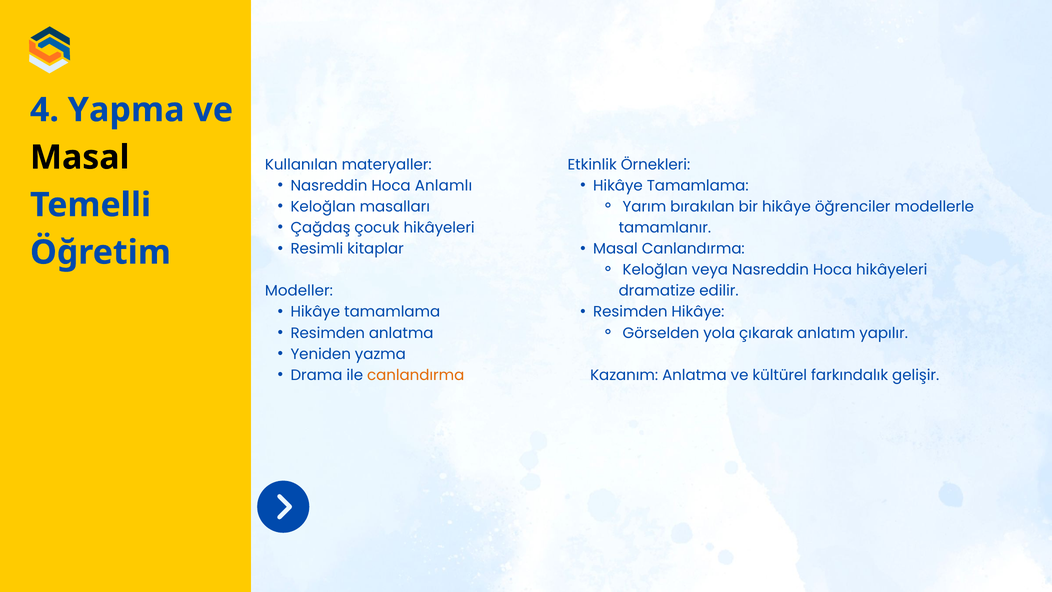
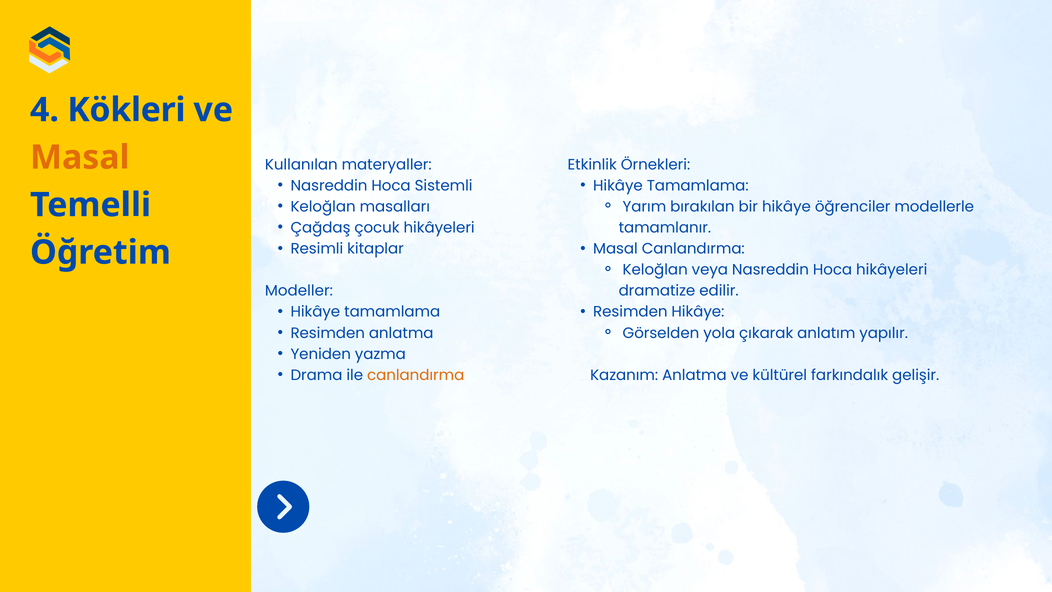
Yapma: Yapma -> Kökleri (126, 110)
Masal colour: black -> orange (80, 157)
Anlamlı: Anlamlı -> Sistemli (444, 186)
